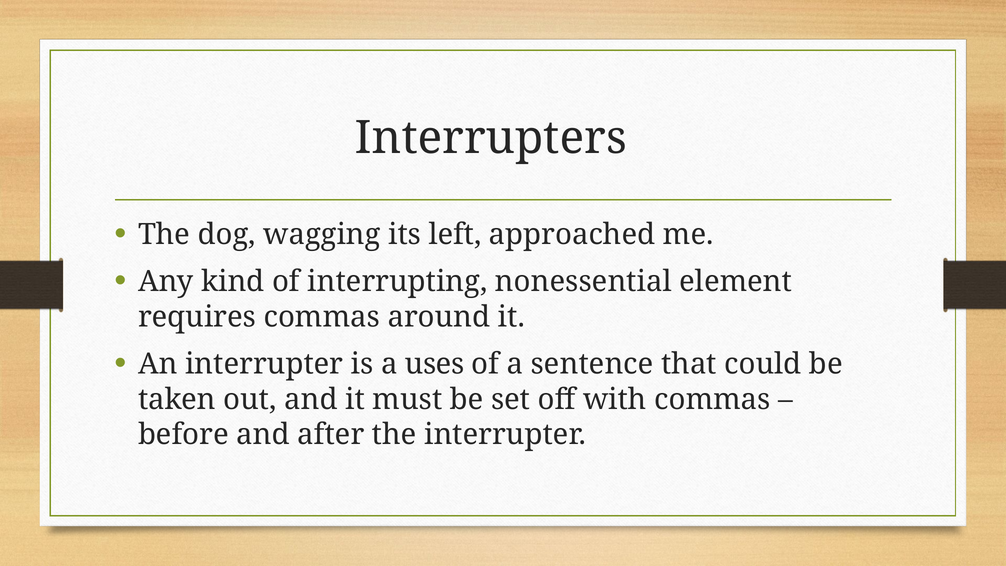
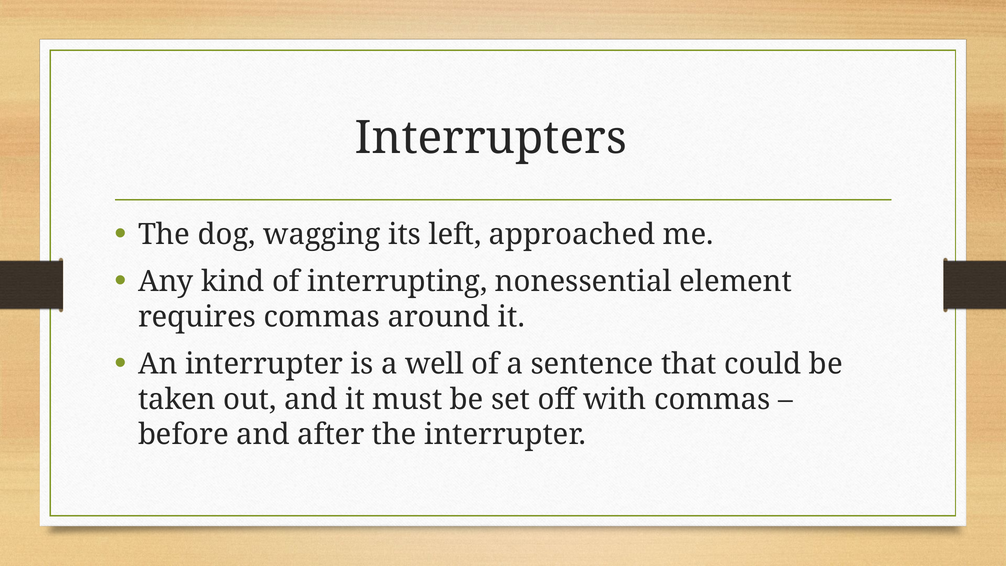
uses: uses -> well (435, 364)
